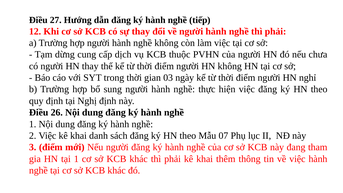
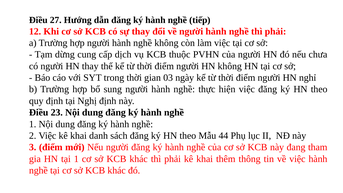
26: 26 -> 23 (57, 112)
07: 07 -> 44 (223, 136)
